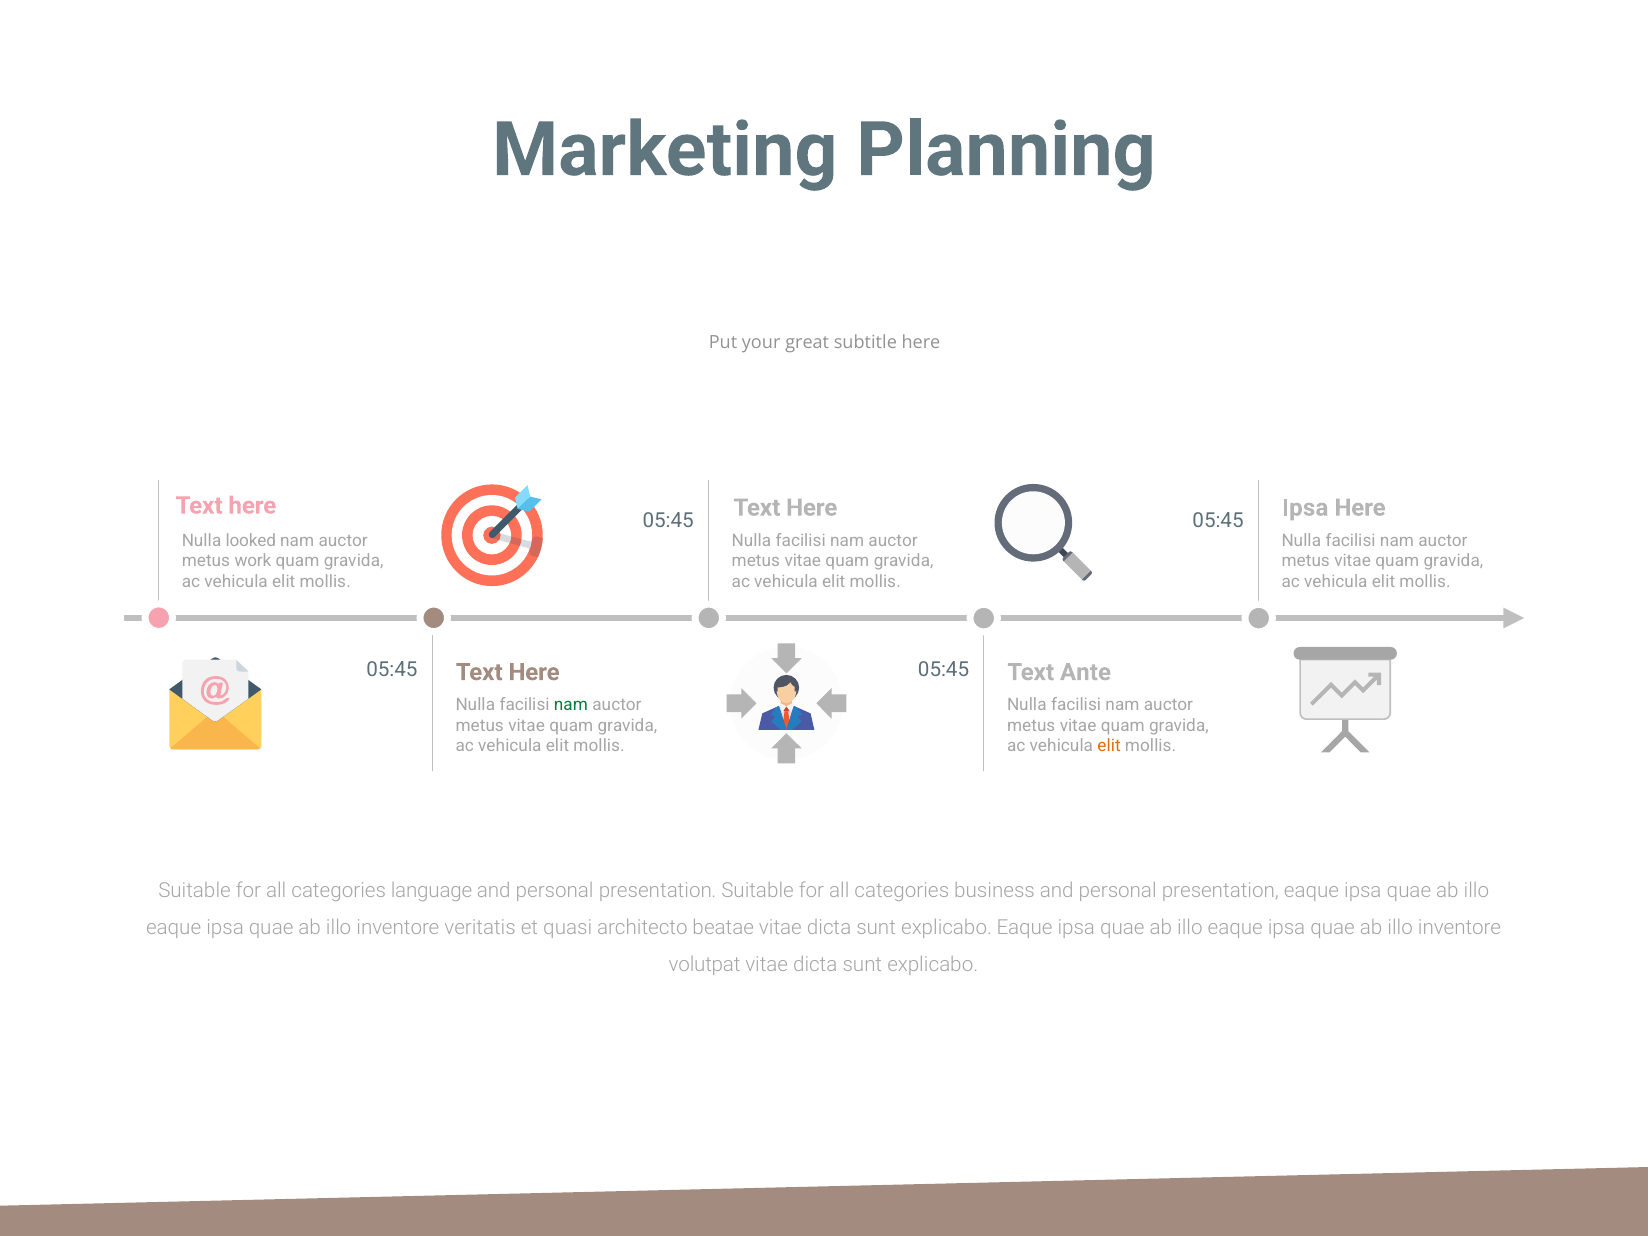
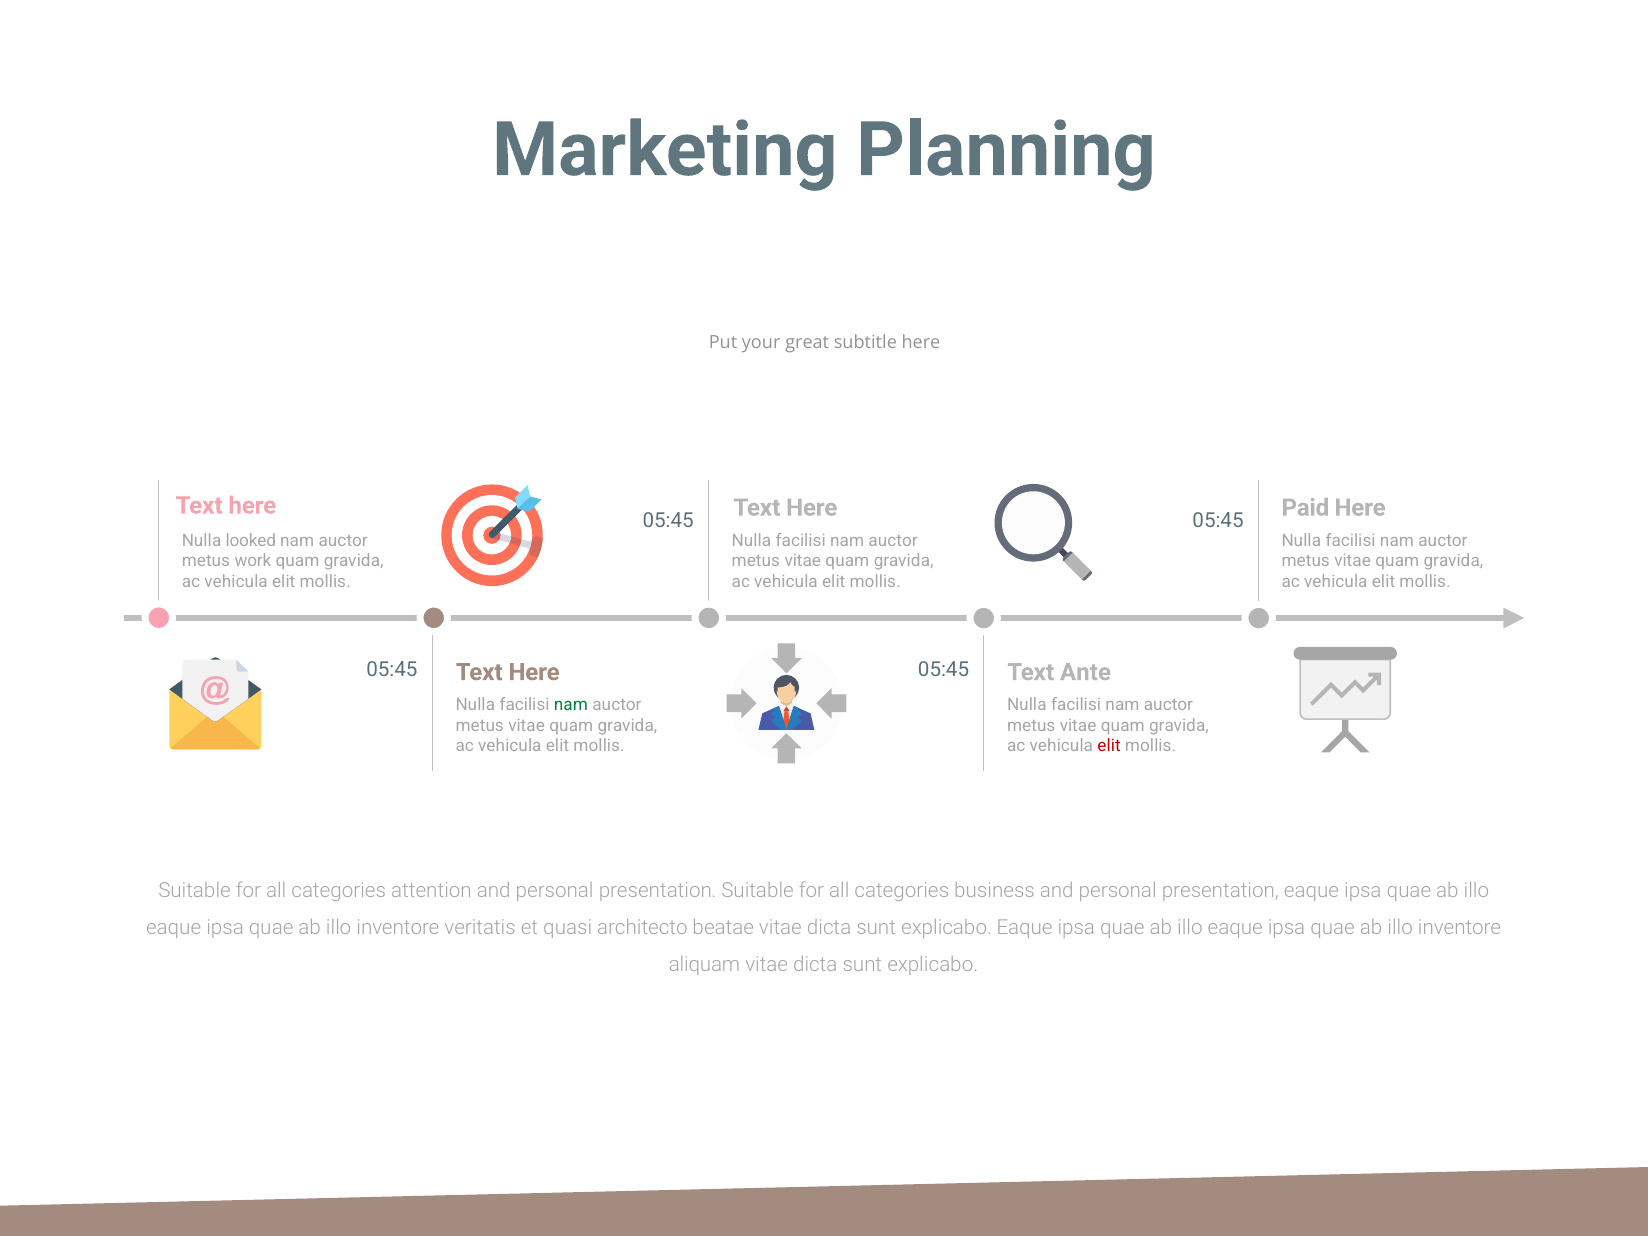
Ipsa: Ipsa -> Paid (1305, 508)
elit colour: orange -> red (1109, 746)
language: language -> attention (431, 890)
volutpat: volutpat -> aliquam (705, 965)
